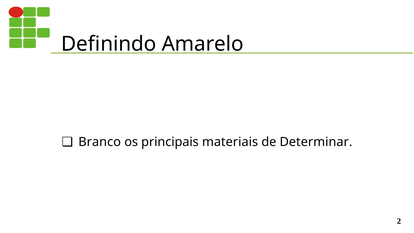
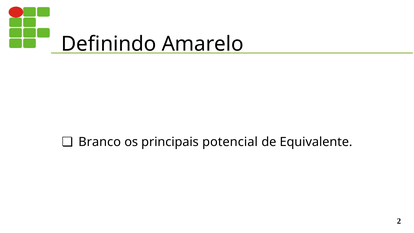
materiais: materiais -> potencial (230, 142)
Determinar: Determinar -> Equivalente (316, 142)
